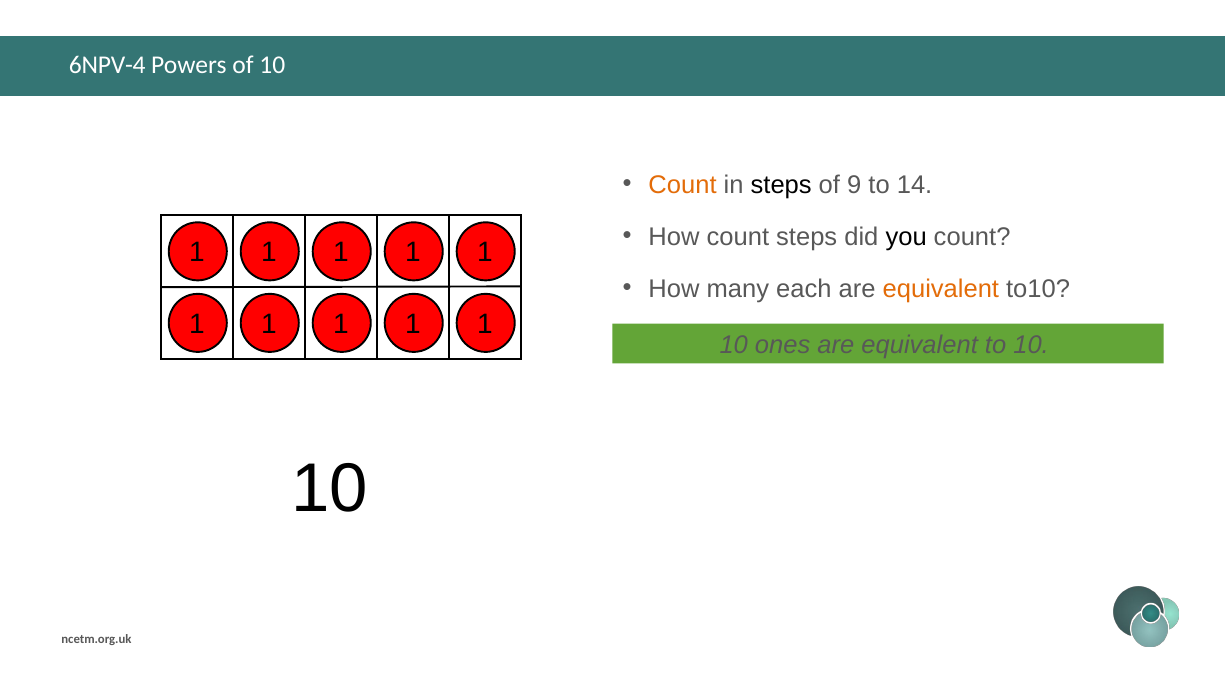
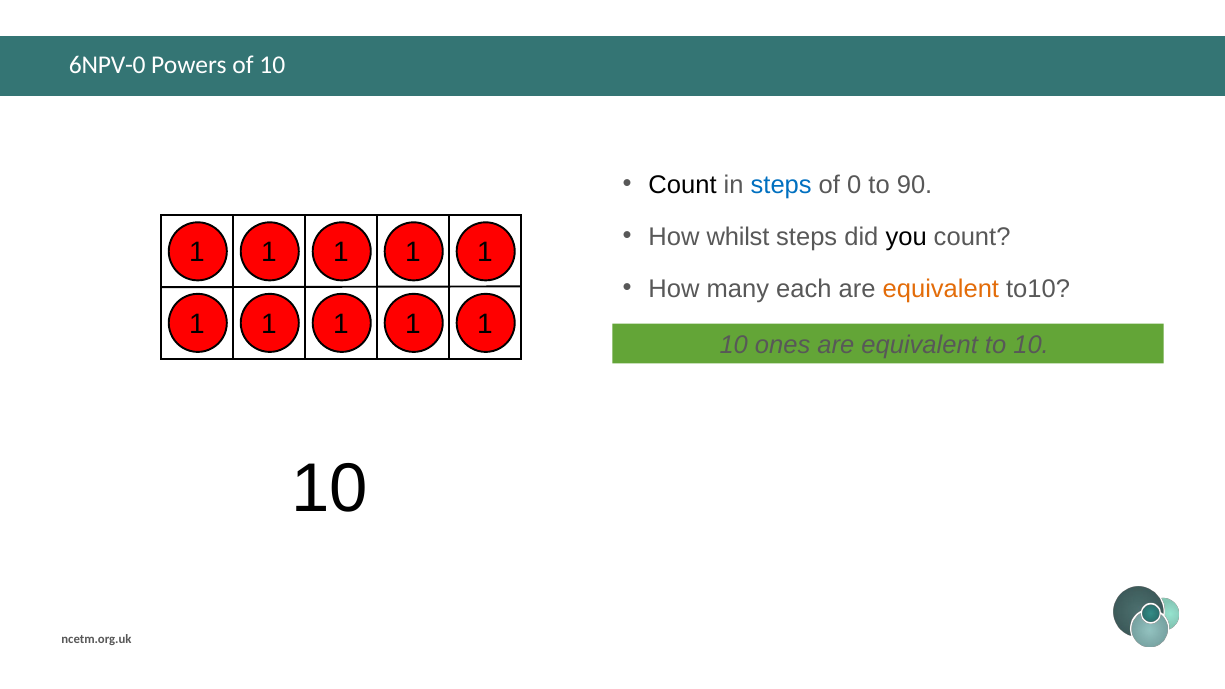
6NPV-4: 6NPV-4 -> 6NPV-0 (107, 65)
Count colour: orange -> black (683, 185)
steps colour: black -> blue (781, 185)
9: 9 -> 0 (854, 185)
14: 14 -> 90 (915, 185)
How count: count -> whilst (738, 237)
